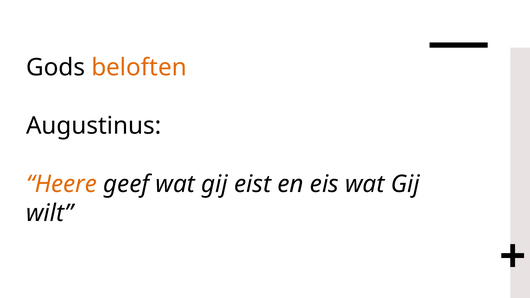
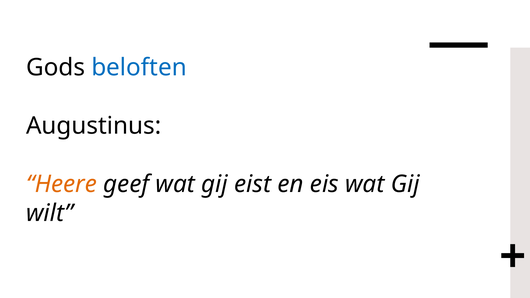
beloften colour: orange -> blue (139, 67)
